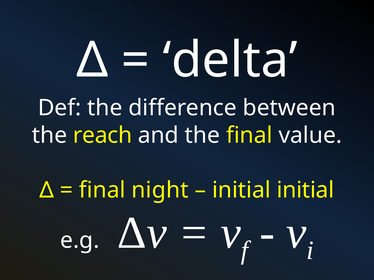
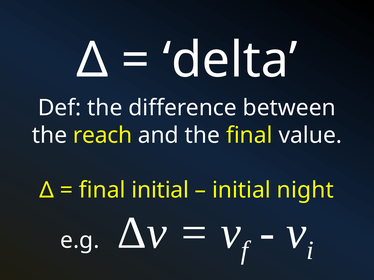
final night: night -> initial (160, 190)
initial initial: initial -> night (305, 190)
